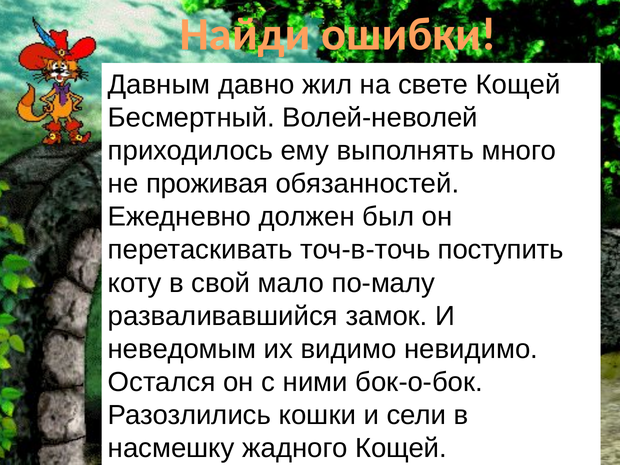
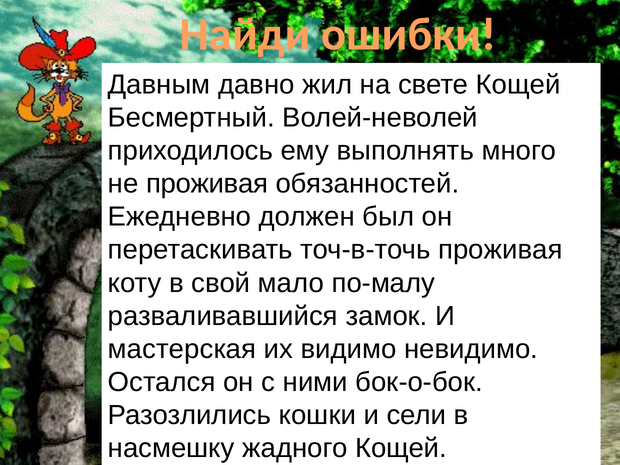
точ-в-точь поступить: поступить -> проживая (500, 250)
неведомым: неведомым -> мастерская (182, 349)
